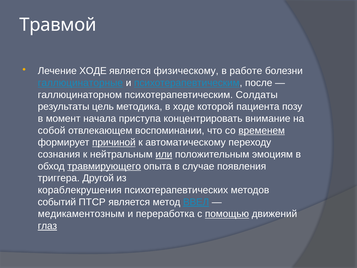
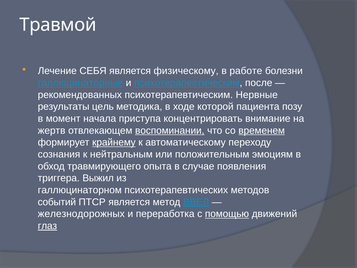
Лечение ХОДЕ: ХОДЕ -> СЕБЯ (93, 71)
галлюцинаторном: галлюцинаторном -> рекомендованных (80, 95)
Солдаты: Солдаты -> Нервные (257, 95)
собой: собой -> жертв (52, 130)
воспоминании underline: none -> present (170, 130)
причиной: причиной -> крайнему (114, 142)
или underline: present -> none (164, 154)
травмирующего underline: present -> none (104, 166)
Другой: Другой -> Выжил (98, 178)
кораблекрушения: кораблекрушения -> галлюцинаторном (80, 190)
медикаментозным: медикаментозным -> железнодорожных (81, 214)
